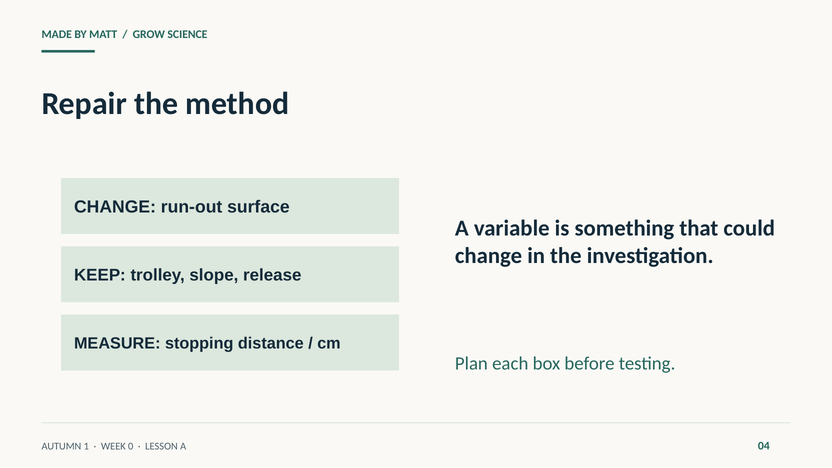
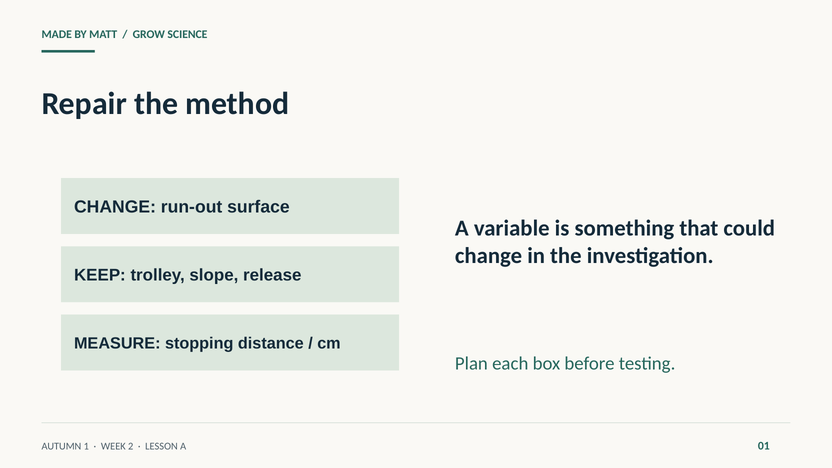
0: 0 -> 2 (131, 446)
04: 04 -> 01 (764, 446)
